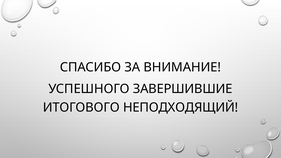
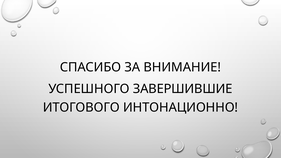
НЕПОДХОДЯЩИЙ: НЕПОДХОДЯЩИЙ -> ИНТОНАЦИОННО (181, 107)
